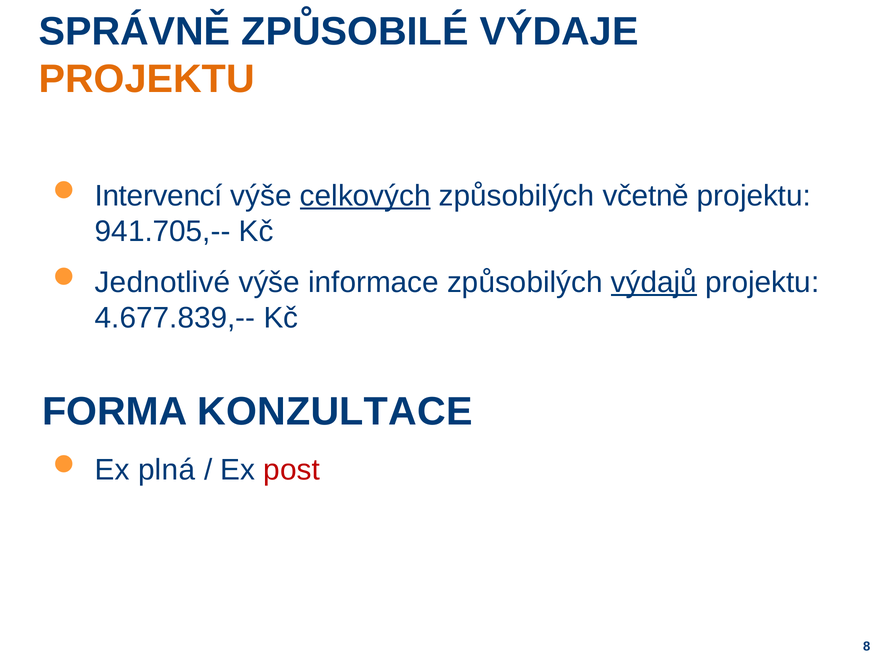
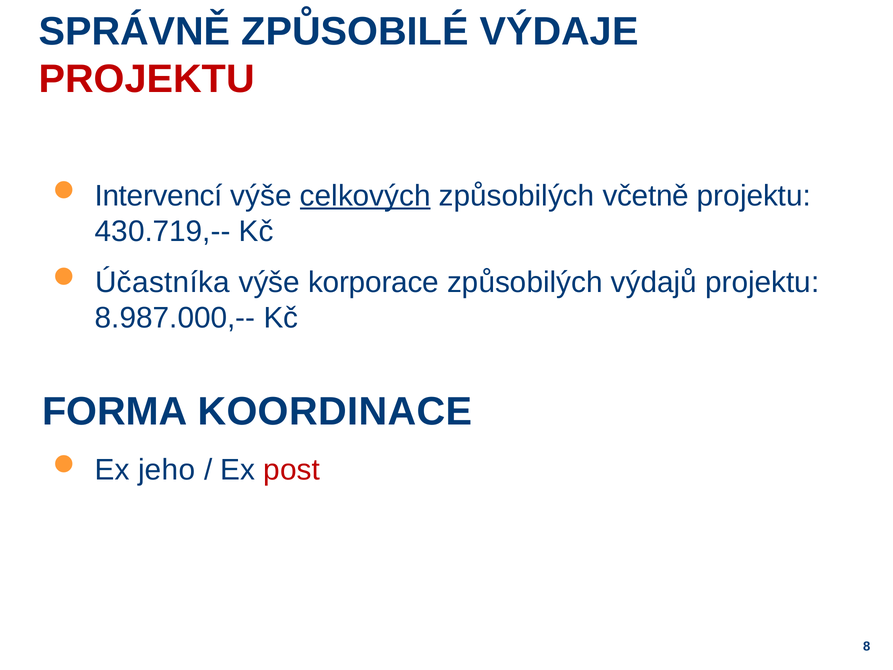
PROJEKTU colour: orange -> red (147, 79)
941.705,--: 941.705,-- -> 430.719,-- (163, 231)
Jednotlivé: Jednotlivé -> Účastníka (163, 282)
informace: informace -> korporace (374, 282)
výdajů underline: present -> none (654, 282)
4.677.839,--: 4.677.839,-- -> 8.987.000,-- (175, 318)
KONZULTACE: KONZULTACE -> KOORDINACE (335, 411)
plná: plná -> jeho (167, 470)
